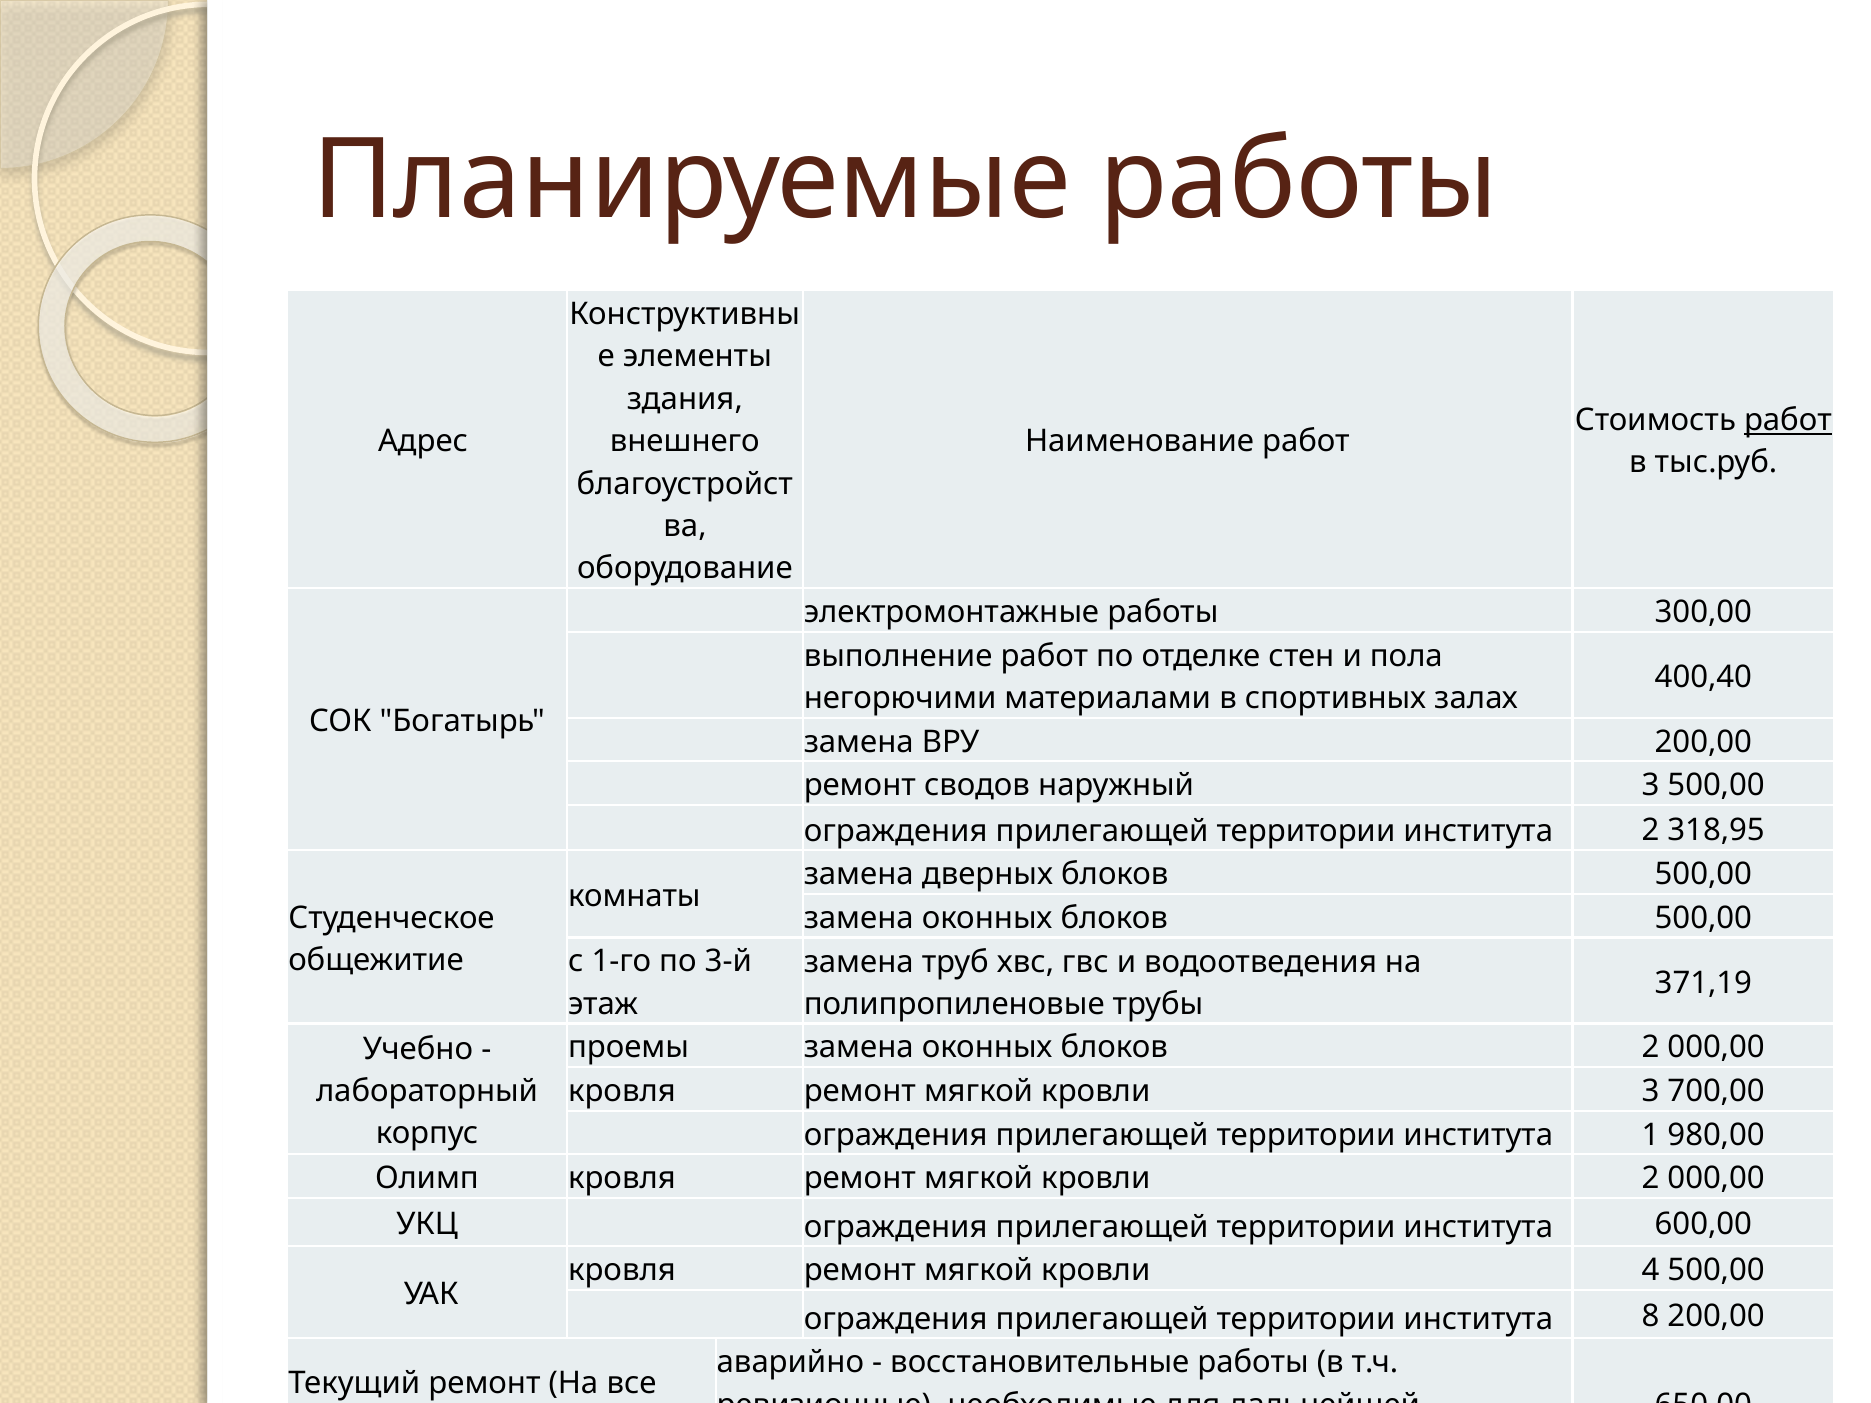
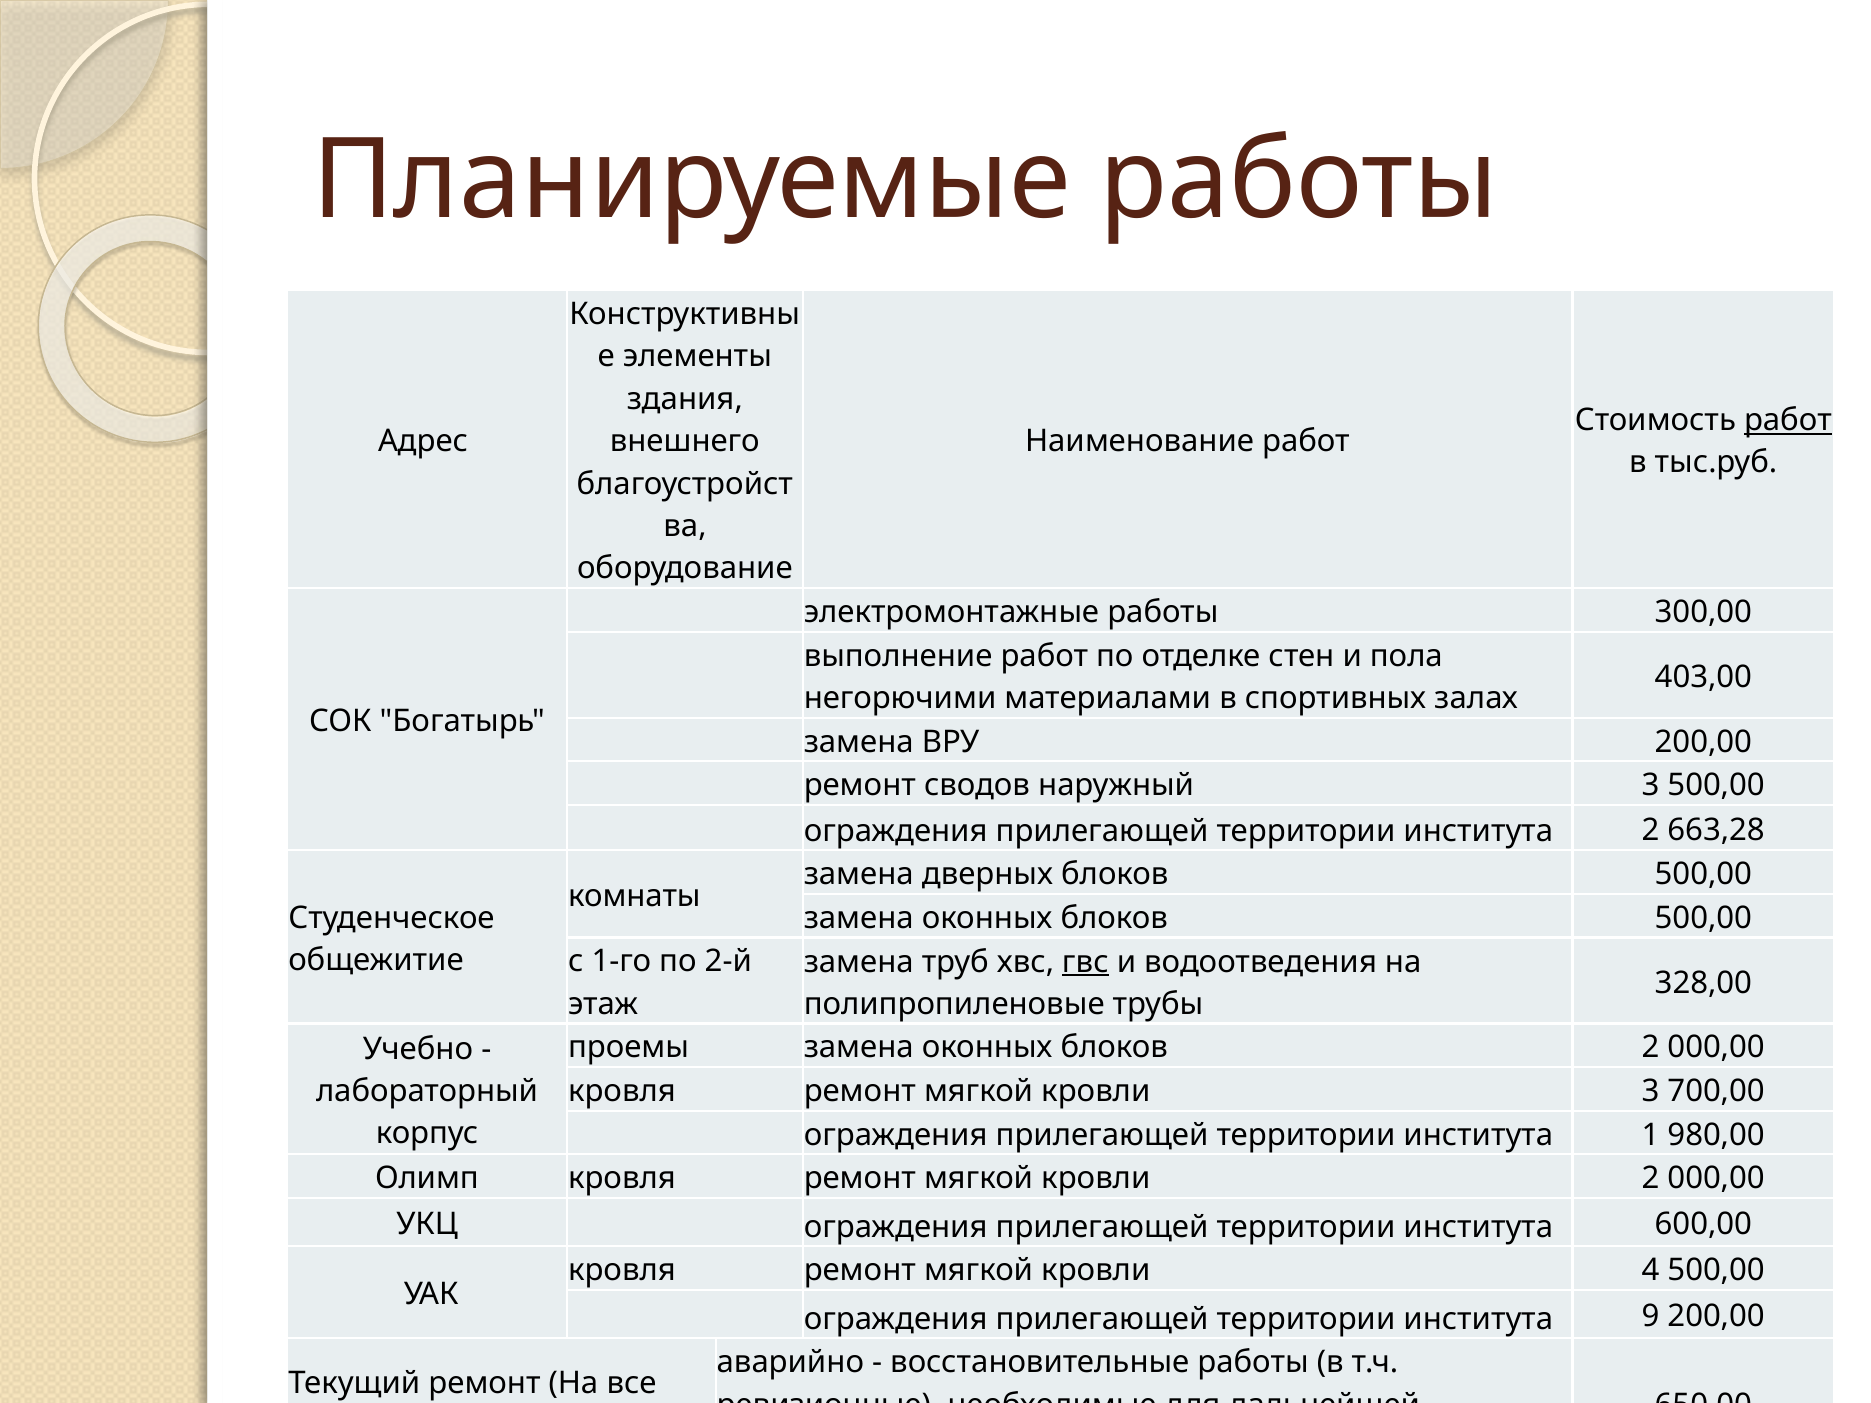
400,40: 400,40 -> 403,00 (1703, 677)
318,95: 318,95 -> 663,28 (1716, 830)
3-й: 3-й -> 2-й (728, 962)
гвс underline: none -> present (1085, 962)
371,19: 371,19 -> 328,00 (1703, 983)
8: 8 -> 9 (1651, 1317)
